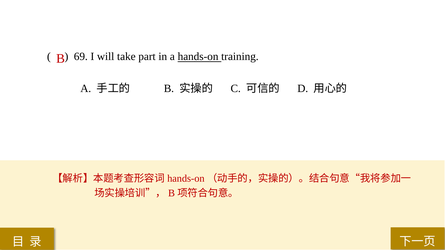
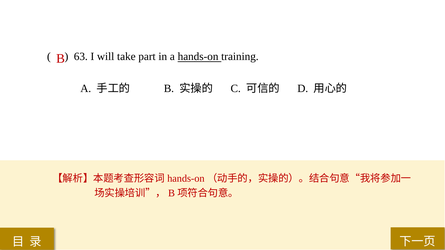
69: 69 -> 63 (81, 57)
